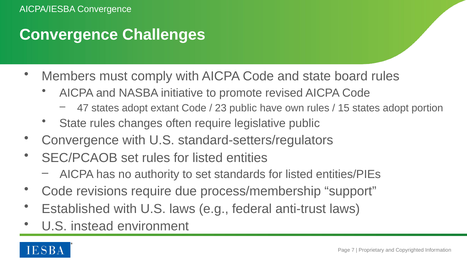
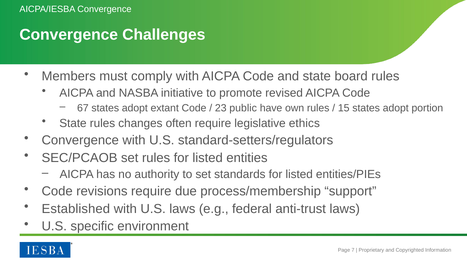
47: 47 -> 67 (83, 108)
legislative public: public -> ethics (304, 123)
instead: instead -> specific (92, 226)
